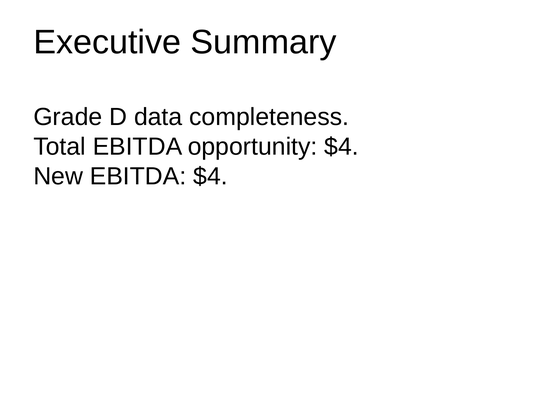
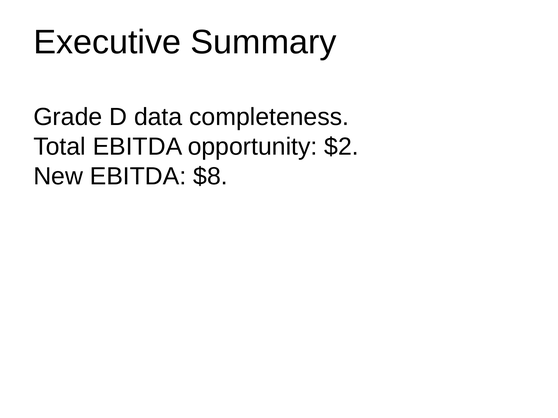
opportunity $4: $4 -> $2 (341, 147)
EBITDA $4: $4 -> $8 (211, 177)
